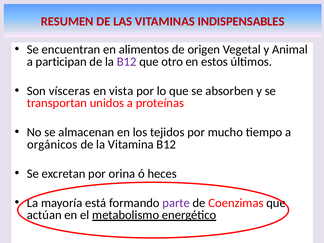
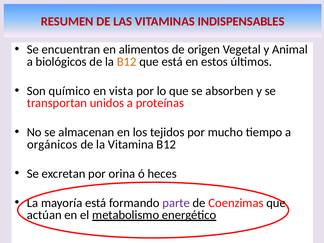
participan: participan -> biológicos (61, 62)
B12 colour: purple -> orange (127, 62)
que otro: otro -> está (172, 62)
vísceras: vísceras -> químico (70, 91)
